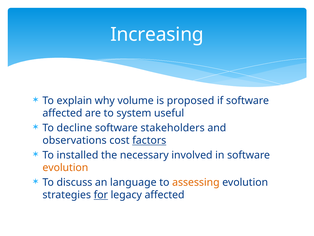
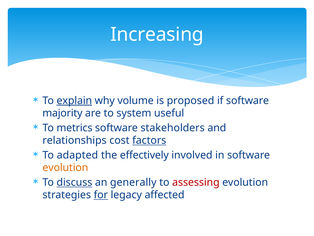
explain underline: none -> present (74, 100)
affected: affected -> majority (62, 113)
decline: decline -> metrics (75, 128)
observations: observations -> relationships (75, 140)
installed: installed -> adapted (77, 155)
necessary: necessary -> effectively (144, 155)
discuss underline: none -> present (74, 182)
language: language -> generally (133, 182)
assessing colour: orange -> red (196, 182)
